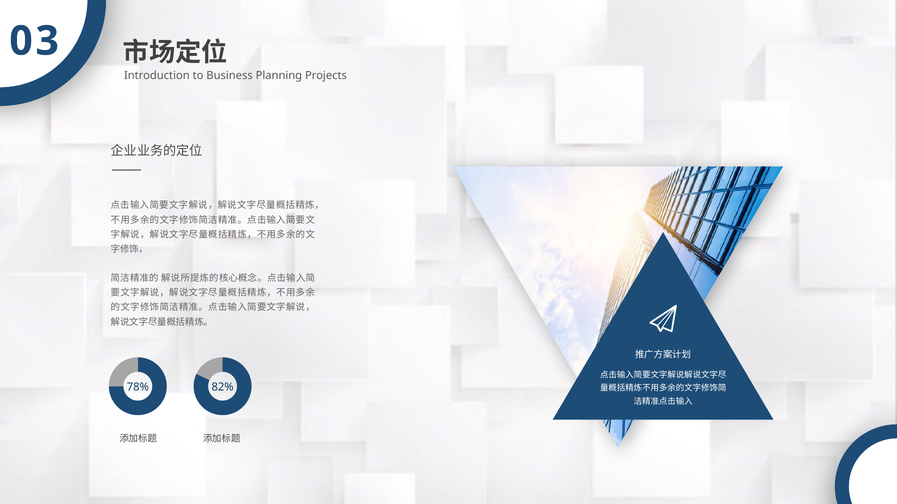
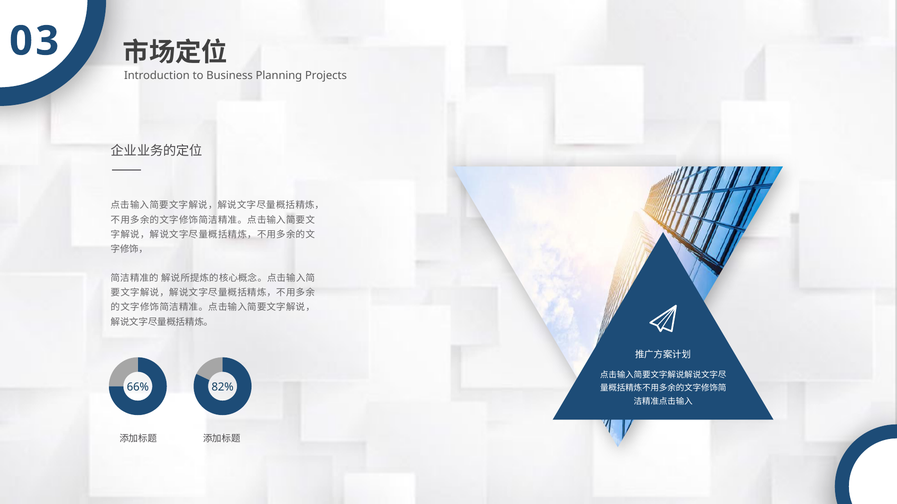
78%: 78% -> 66% (138, 387)
